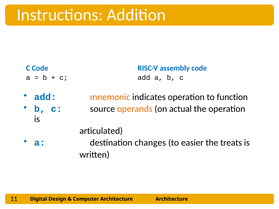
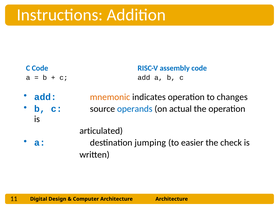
function: function -> changes (232, 97)
operands colour: orange -> blue (135, 109)
changes: changes -> jumping (150, 143)
treats: treats -> check (231, 143)
